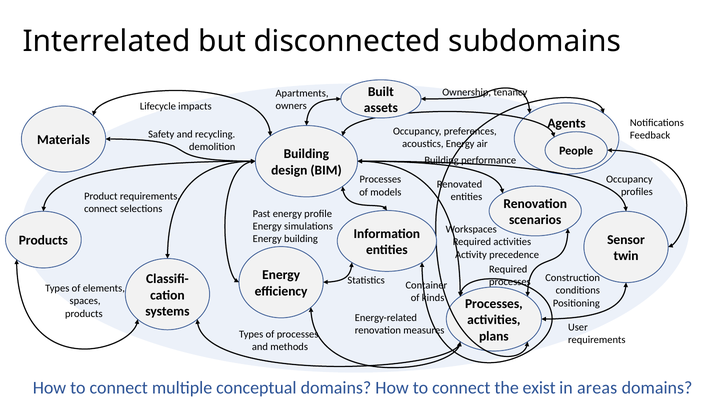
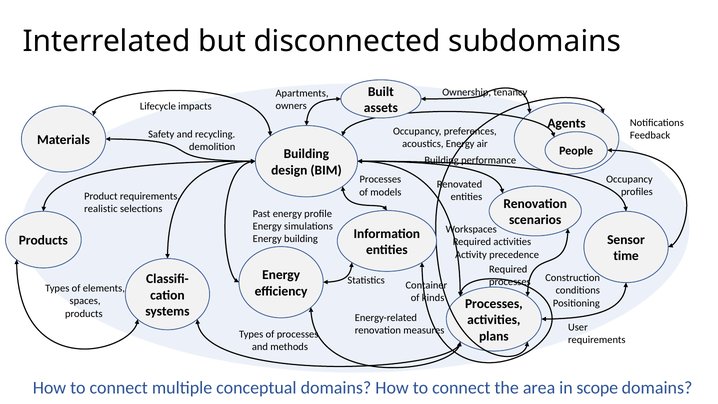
connect: connect -> realistic (101, 209)
twin: twin -> time (626, 256)
exist: exist -> area (539, 388)
areas: areas -> scope (597, 388)
